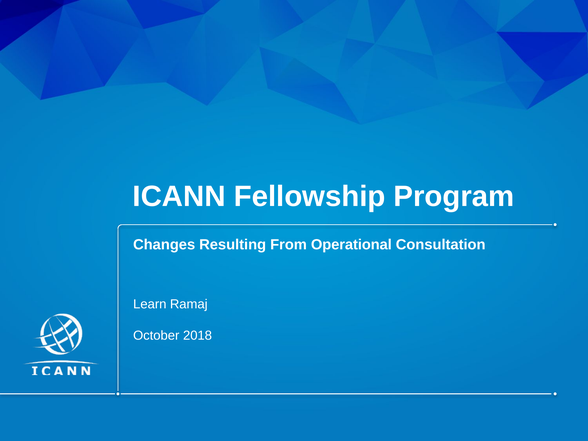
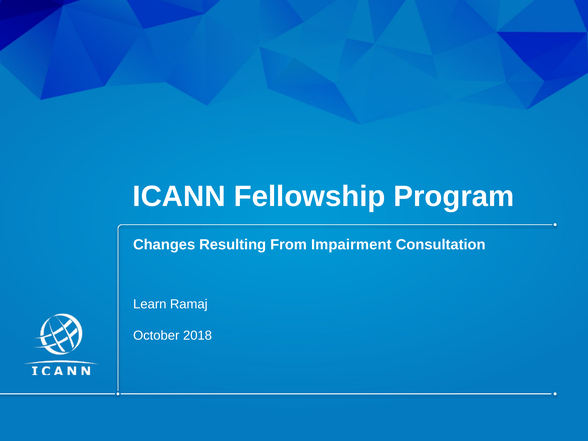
Operational: Operational -> Impairment (351, 245)
